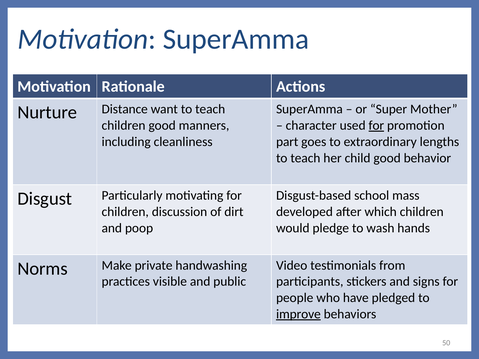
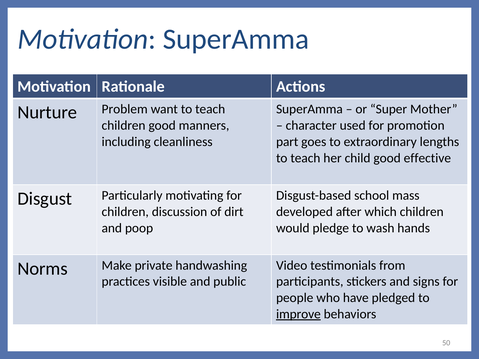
Distance: Distance -> Problem (125, 109)
for underline: present -> none (376, 126)
behavior: behavior -> effective (427, 158)
